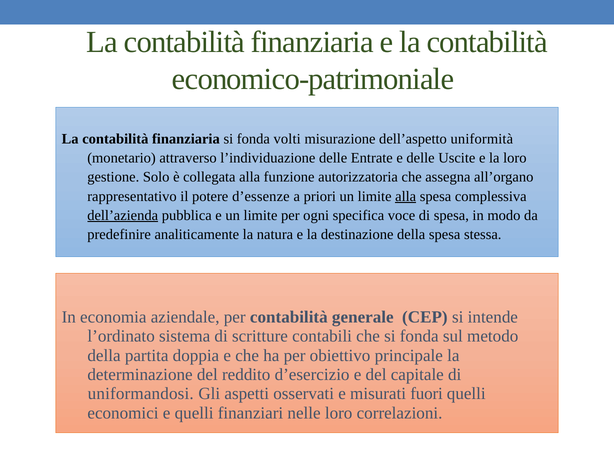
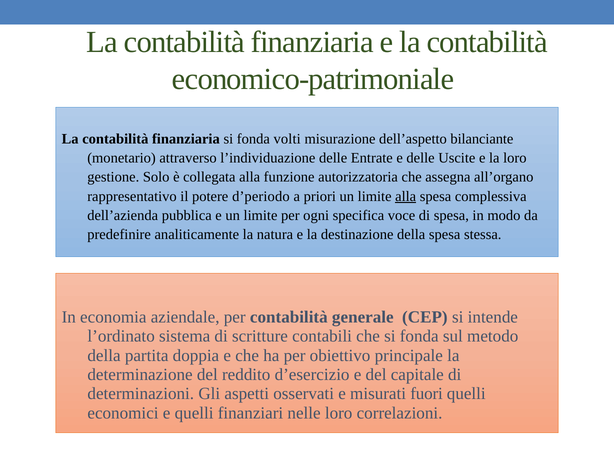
uniformità: uniformità -> bilanciante (482, 139)
d’essenze: d’essenze -> d’periodo (261, 197)
dell’azienda underline: present -> none (123, 216)
uniformandosi: uniformandosi -> determinazioni (141, 394)
